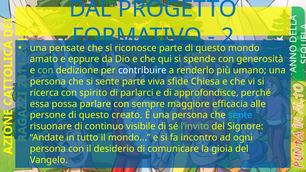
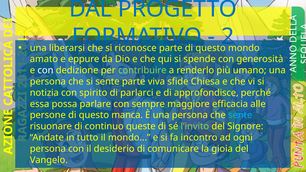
pensate: pensate -> liberarsi (67, 48)
con colour: light green -> white (45, 70)
contribuire colour: white -> light green (142, 70)
ricerca: ricerca -> notizia (44, 93)
creato: creato -> manca (127, 115)
visibile: visibile -> queste (141, 126)
